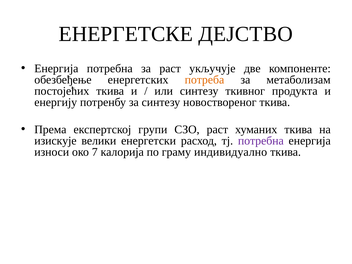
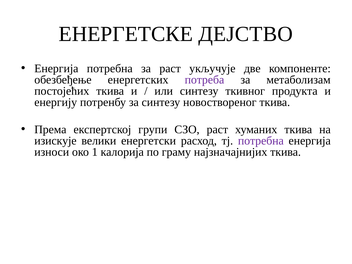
потреба colour: orange -> purple (204, 80)
7: 7 -> 1 (95, 152)
индивидуално: индивидуално -> најзначајнијих (231, 152)
